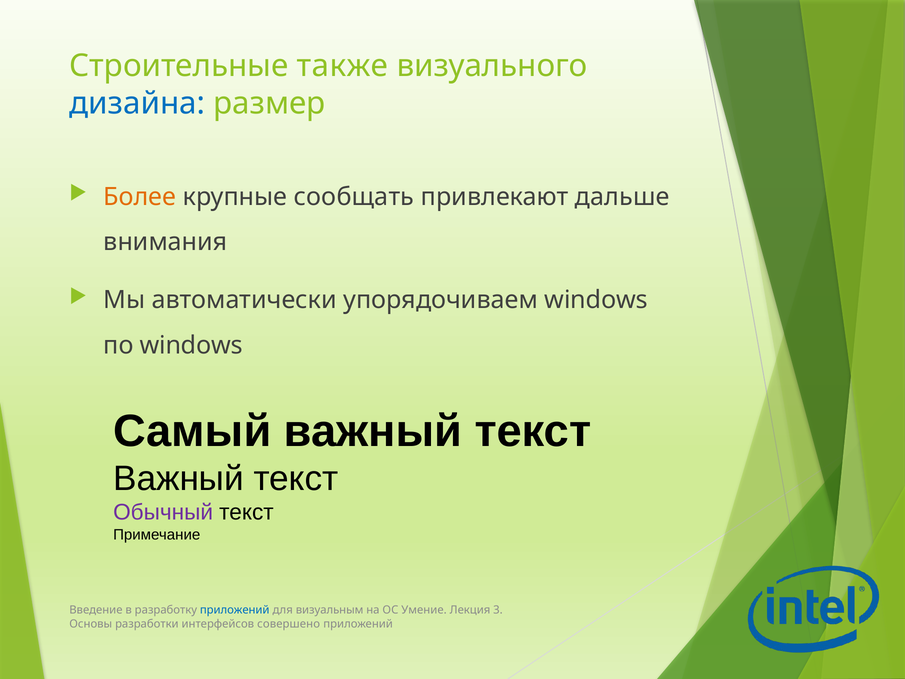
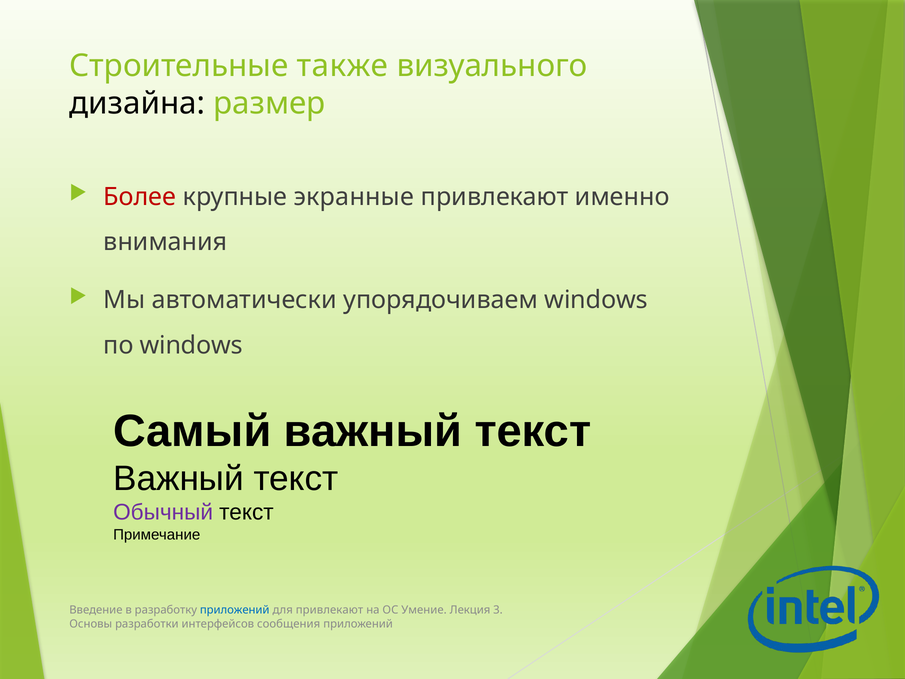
дизайна colour: blue -> black (137, 103)
Более colour: orange -> red (140, 197)
сообщать: сообщать -> экранные (354, 197)
дальше: дальше -> именно (622, 197)
для визуальным: визуальным -> привлекают (330, 610)
совершено: совершено -> сообщения (289, 624)
